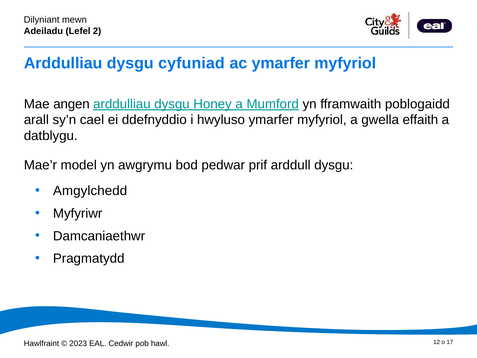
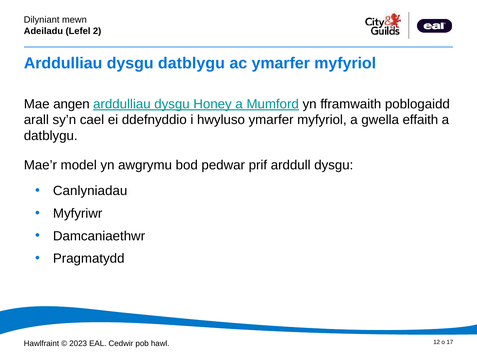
dysgu cyfuniad: cyfuniad -> datblygu (191, 63)
Amgylchedd: Amgylchedd -> Canlyniadau (90, 191)
